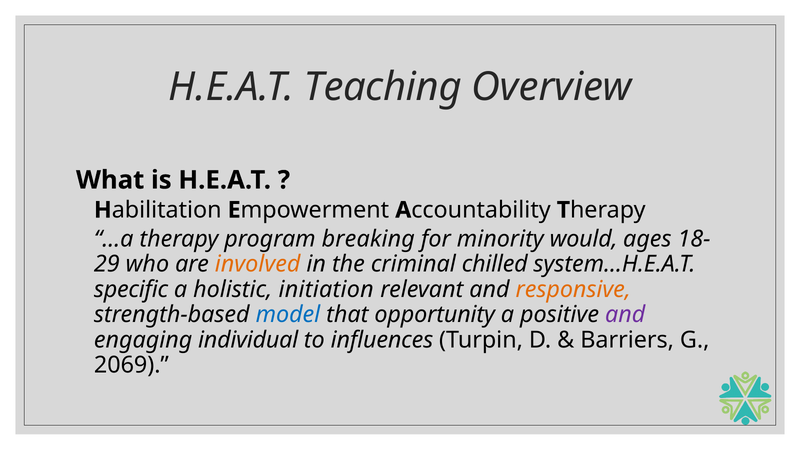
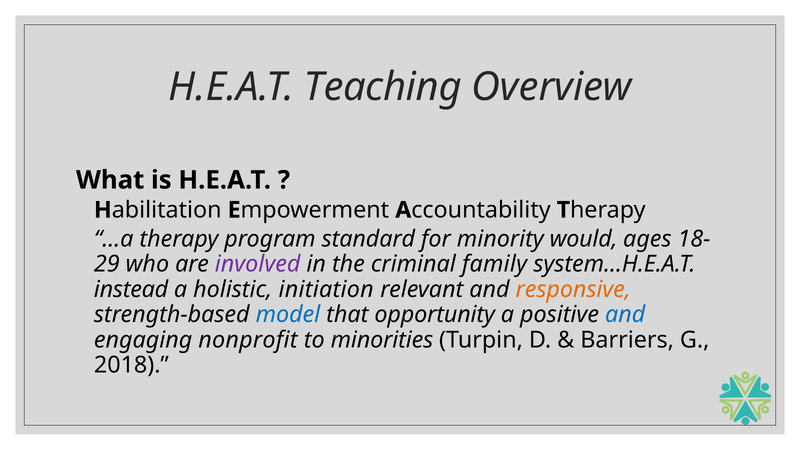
breaking: breaking -> standard (368, 239)
involved colour: orange -> purple (258, 264)
chilled: chilled -> family (495, 264)
specific: specific -> instead (131, 289)
and colour: purple -> blue (625, 315)
individual: individual -> nonprofit (248, 340)
influences: influences -> minorities (382, 340)
2069: 2069 -> 2018 (131, 365)
